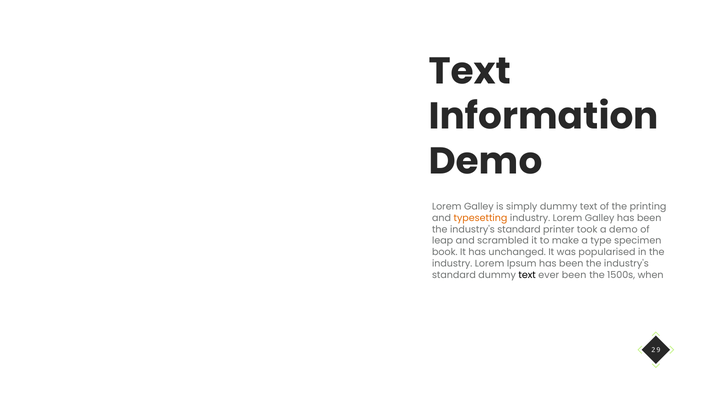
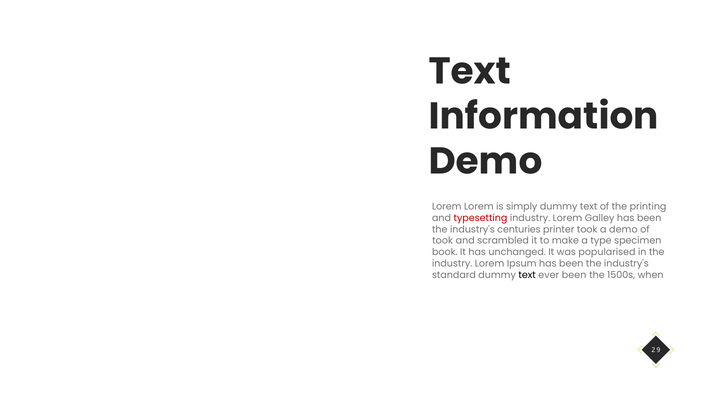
Galley: Galley -> Lorem (479, 207)
typesetting colour: orange -> red (480, 218)
standard: standard -> centuries (519, 230)
leap: leap -> took (443, 241)
